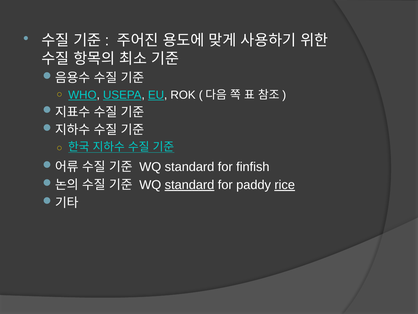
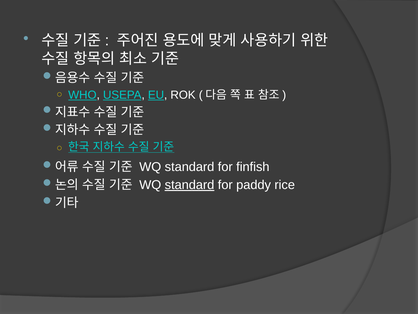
rice underline: present -> none (285, 185)
